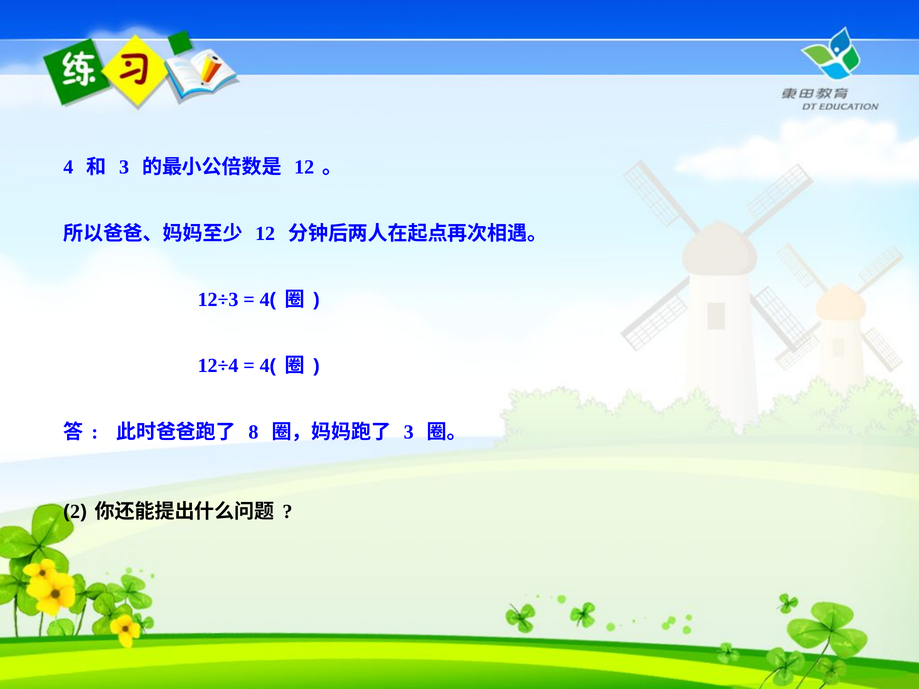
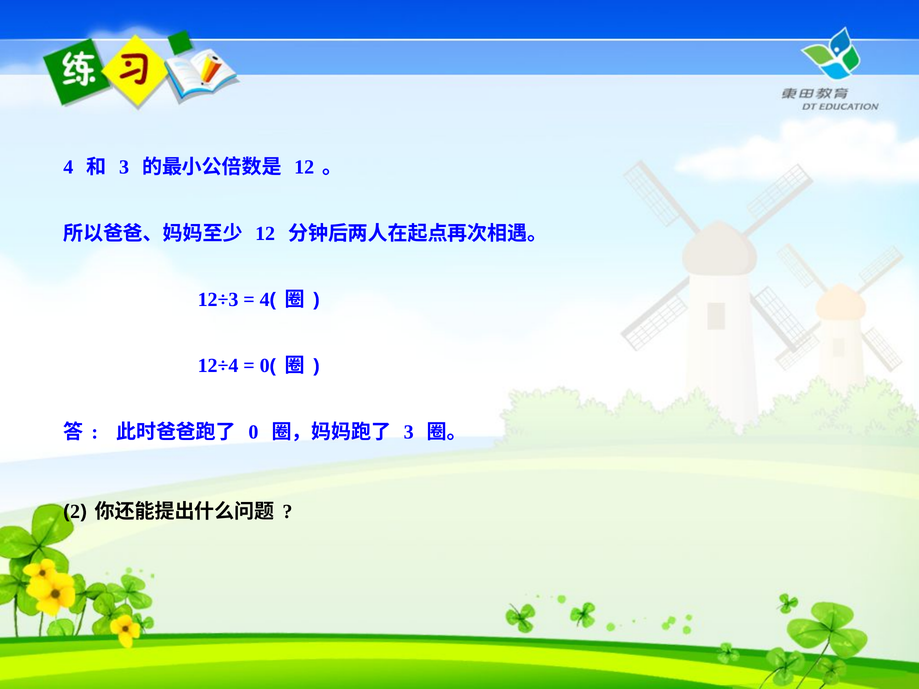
4: 4 -> 0 (265, 366)
8: 8 -> 0 (253, 432)
